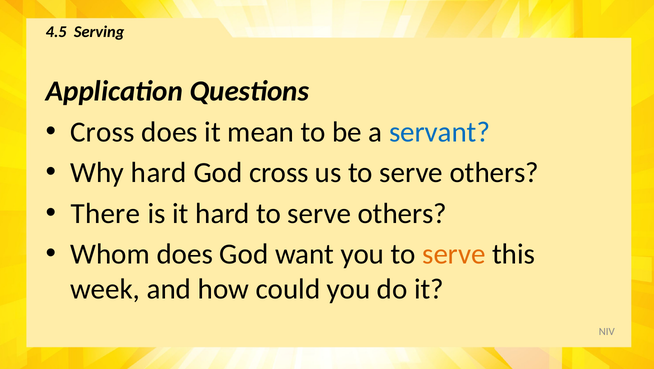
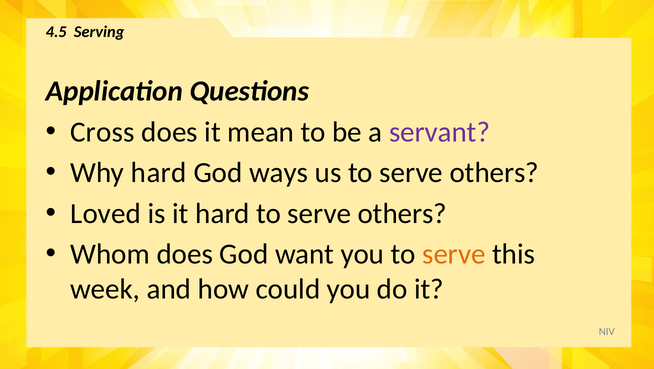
servant colour: blue -> purple (440, 132)
God cross: cross -> ways (279, 173)
There: There -> Loved (106, 213)
